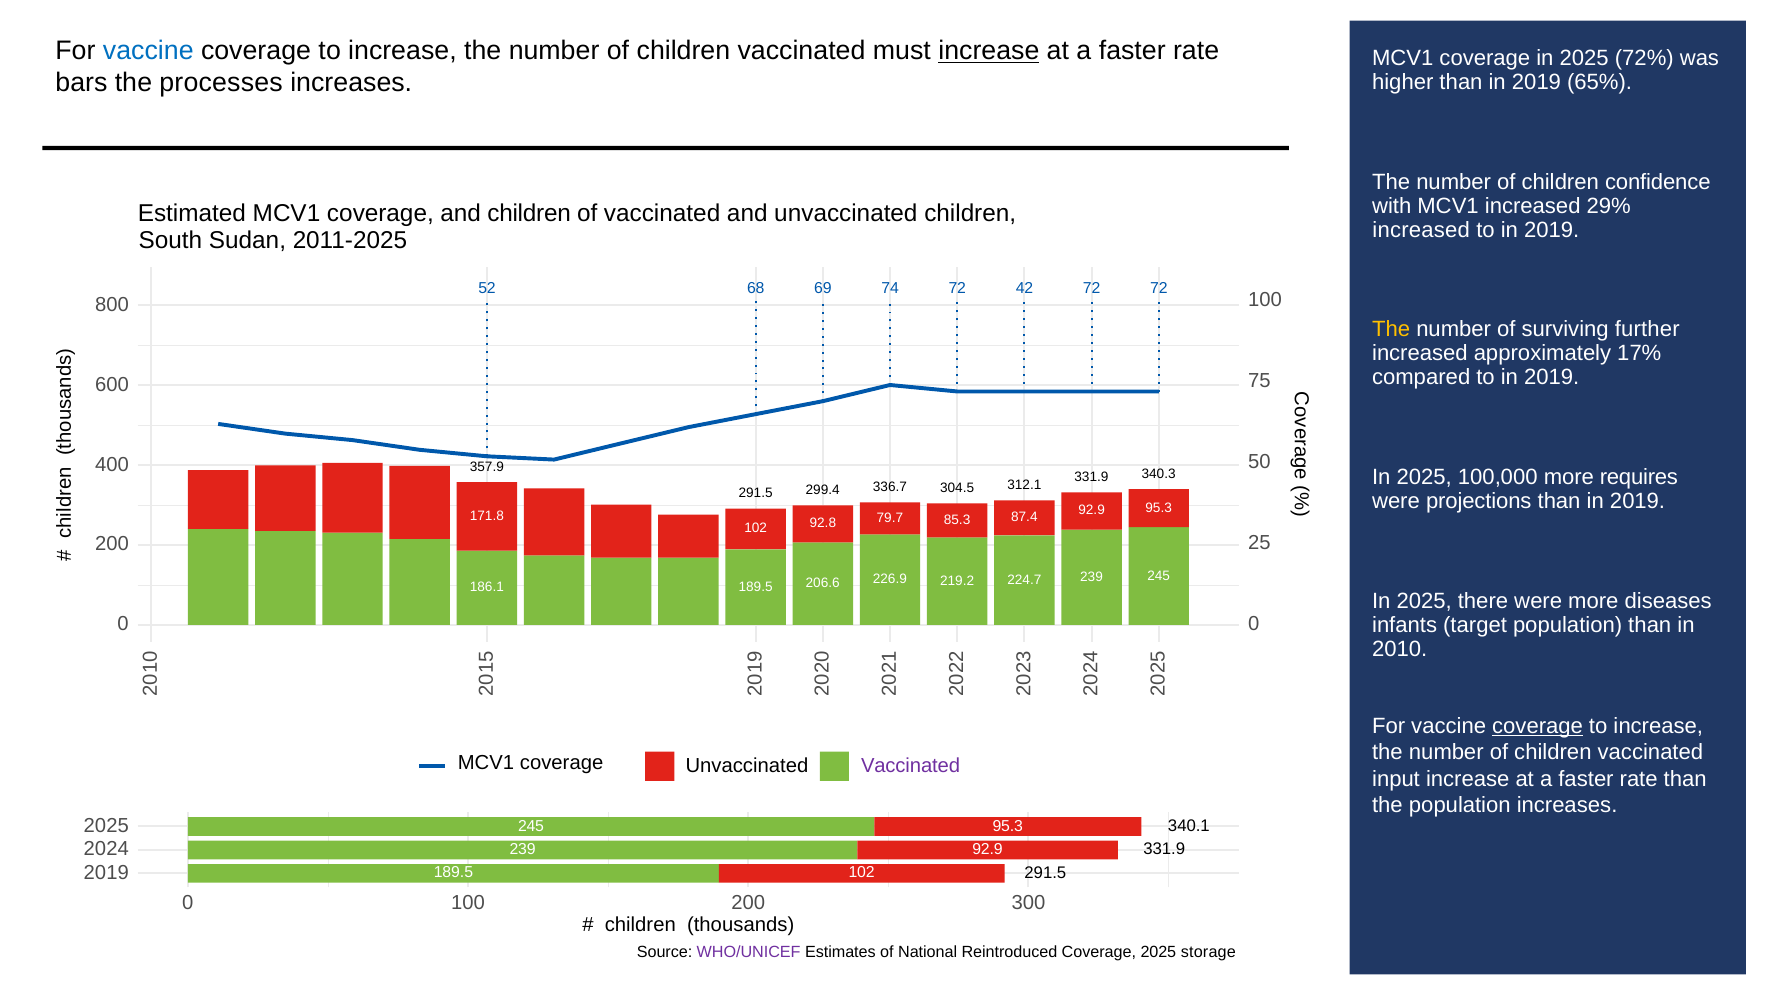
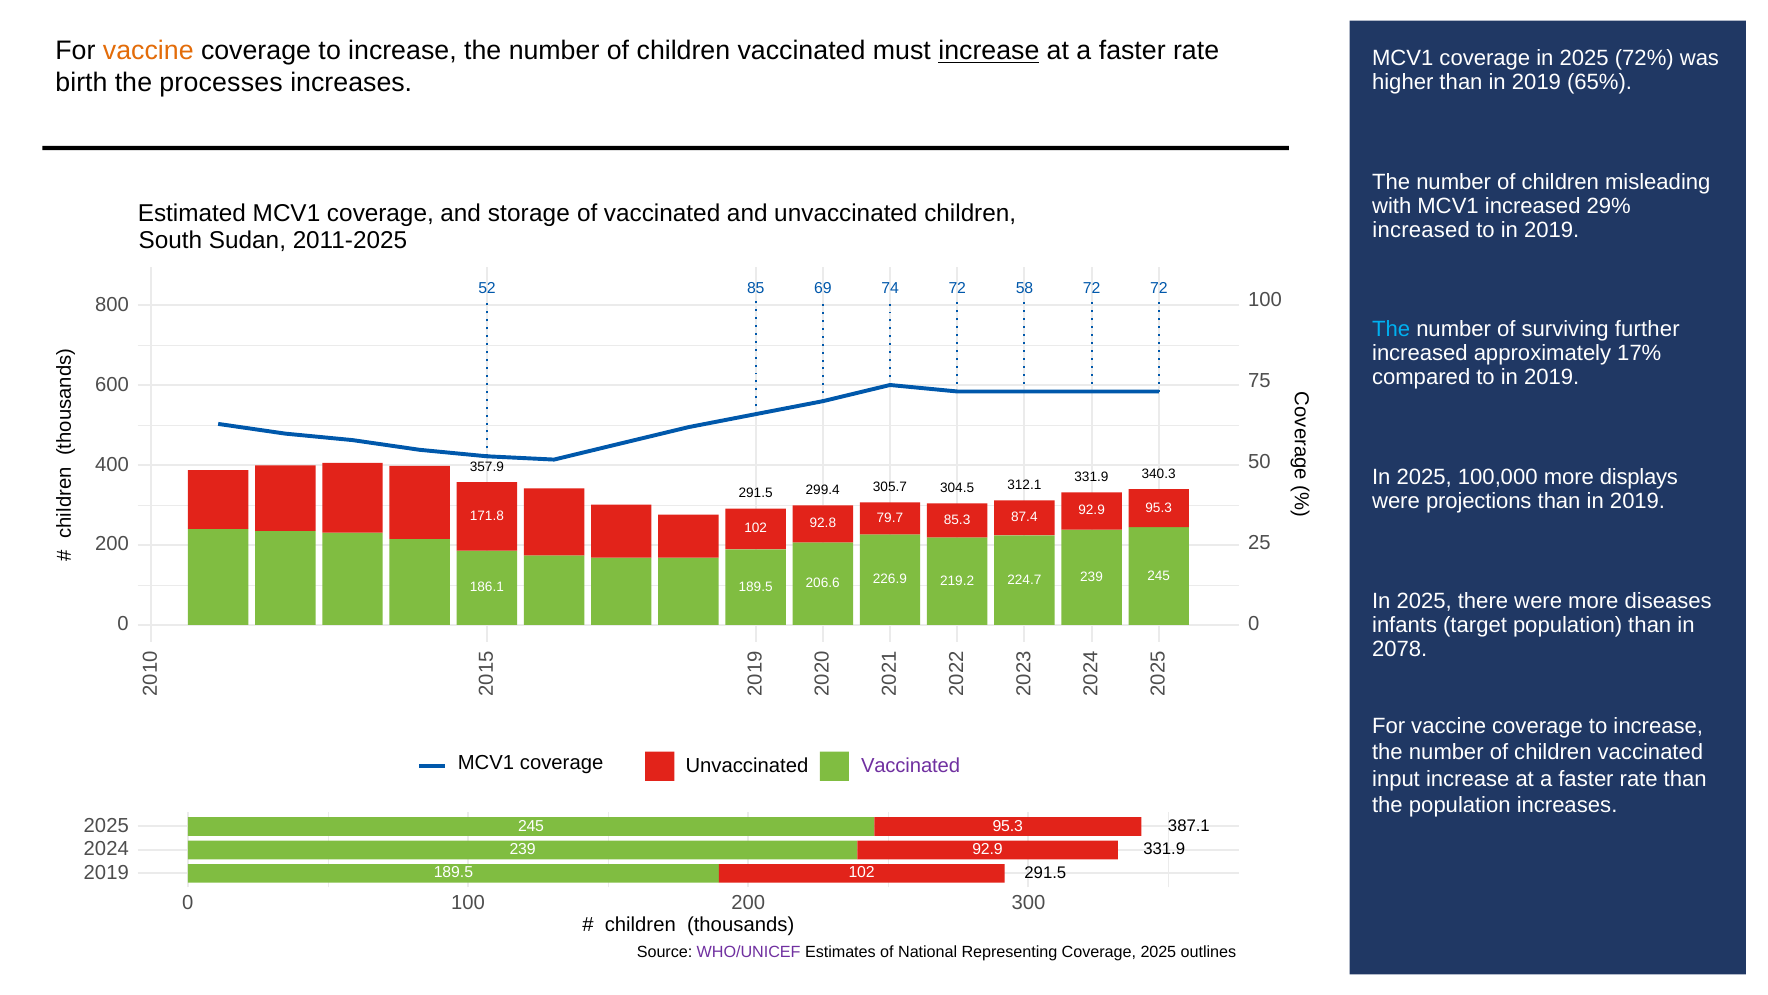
vaccine colour: blue -> orange (148, 51)
bars: bars -> birth (81, 83)
confidence: confidence -> misleading (1658, 182)
and children: children -> storage (529, 214)
68: 68 -> 85 (756, 288)
42: 42 -> 58 (1025, 288)
The colour: yellow -> light blue (1391, 330)
requires: requires -> displays (1639, 477)
336.7: 336.7 -> 305.7 (890, 487)
2010: 2010 -> 2078 (1400, 649)
coverage underline: present -> none (1538, 725)
340.1: 340.1 -> 387.1 (1189, 825)
Reintroduced: Reintroduced -> Representing (1009, 952)
storage: storage -> outlines (1208, 952)
